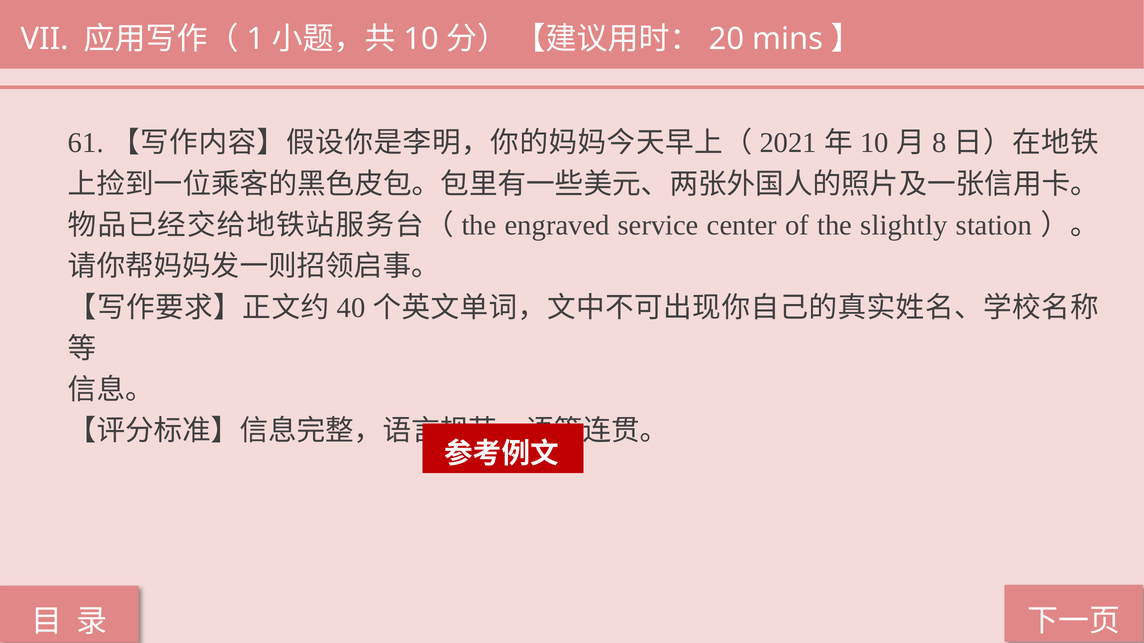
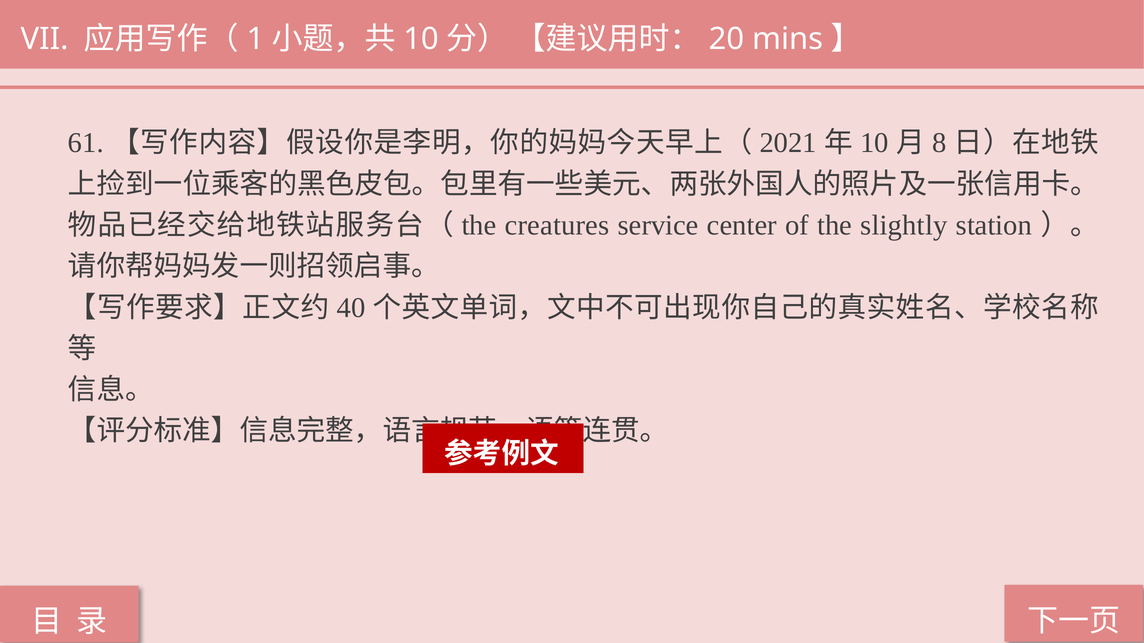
engraved: engraved -> creatures (557, 225)
